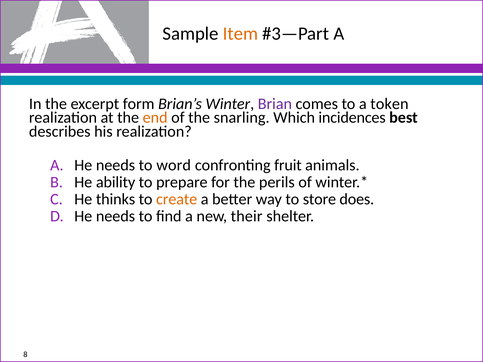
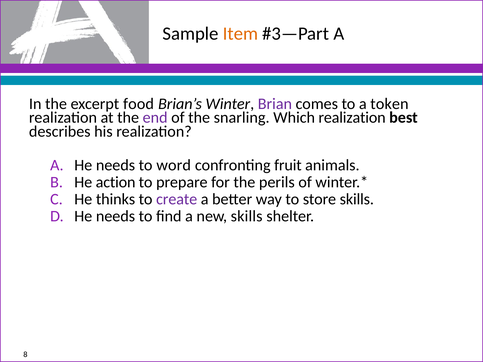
form: form -> food (139, 104)
end colour: orange -> purple (155, 118)
Which incidences: incidences -> realization (352, 118)
ability: ability -> action (116, 182)
create colour: orange -> purple (177, 199)
store does: does -> skills (357, 199)
new their: their -> skills (247, 216)
